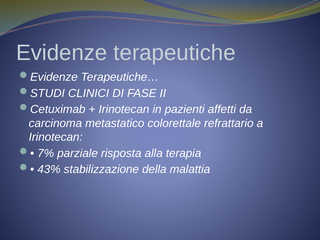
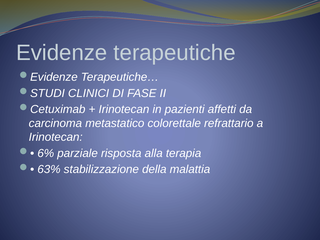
7%: 7% -> 6% (46, 153)
43%: 43% -> 63% (49, 169)
